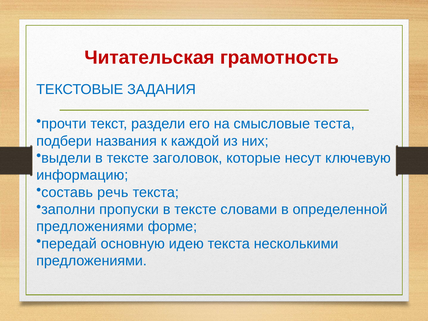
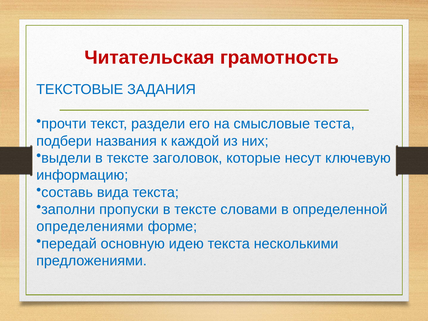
речь: речь -> вида (113, 192)
предложениями: предложениями -> определениями (90, 227)
